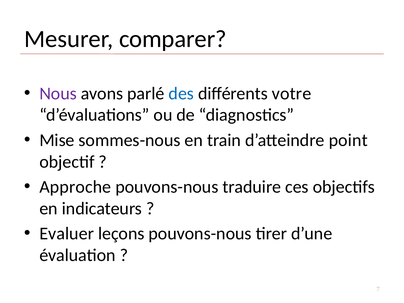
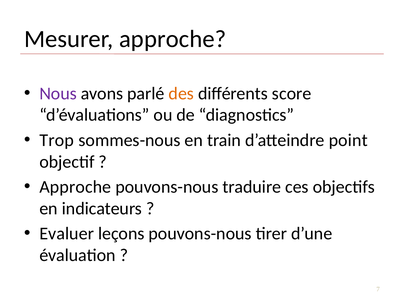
Mesurer comparer: comparer -> approche (173, 39)
des colour: blue -> orange (181, 94)
votre: votre -> score (292, 94)
Mise: Mise -> Trop (57, 140)
